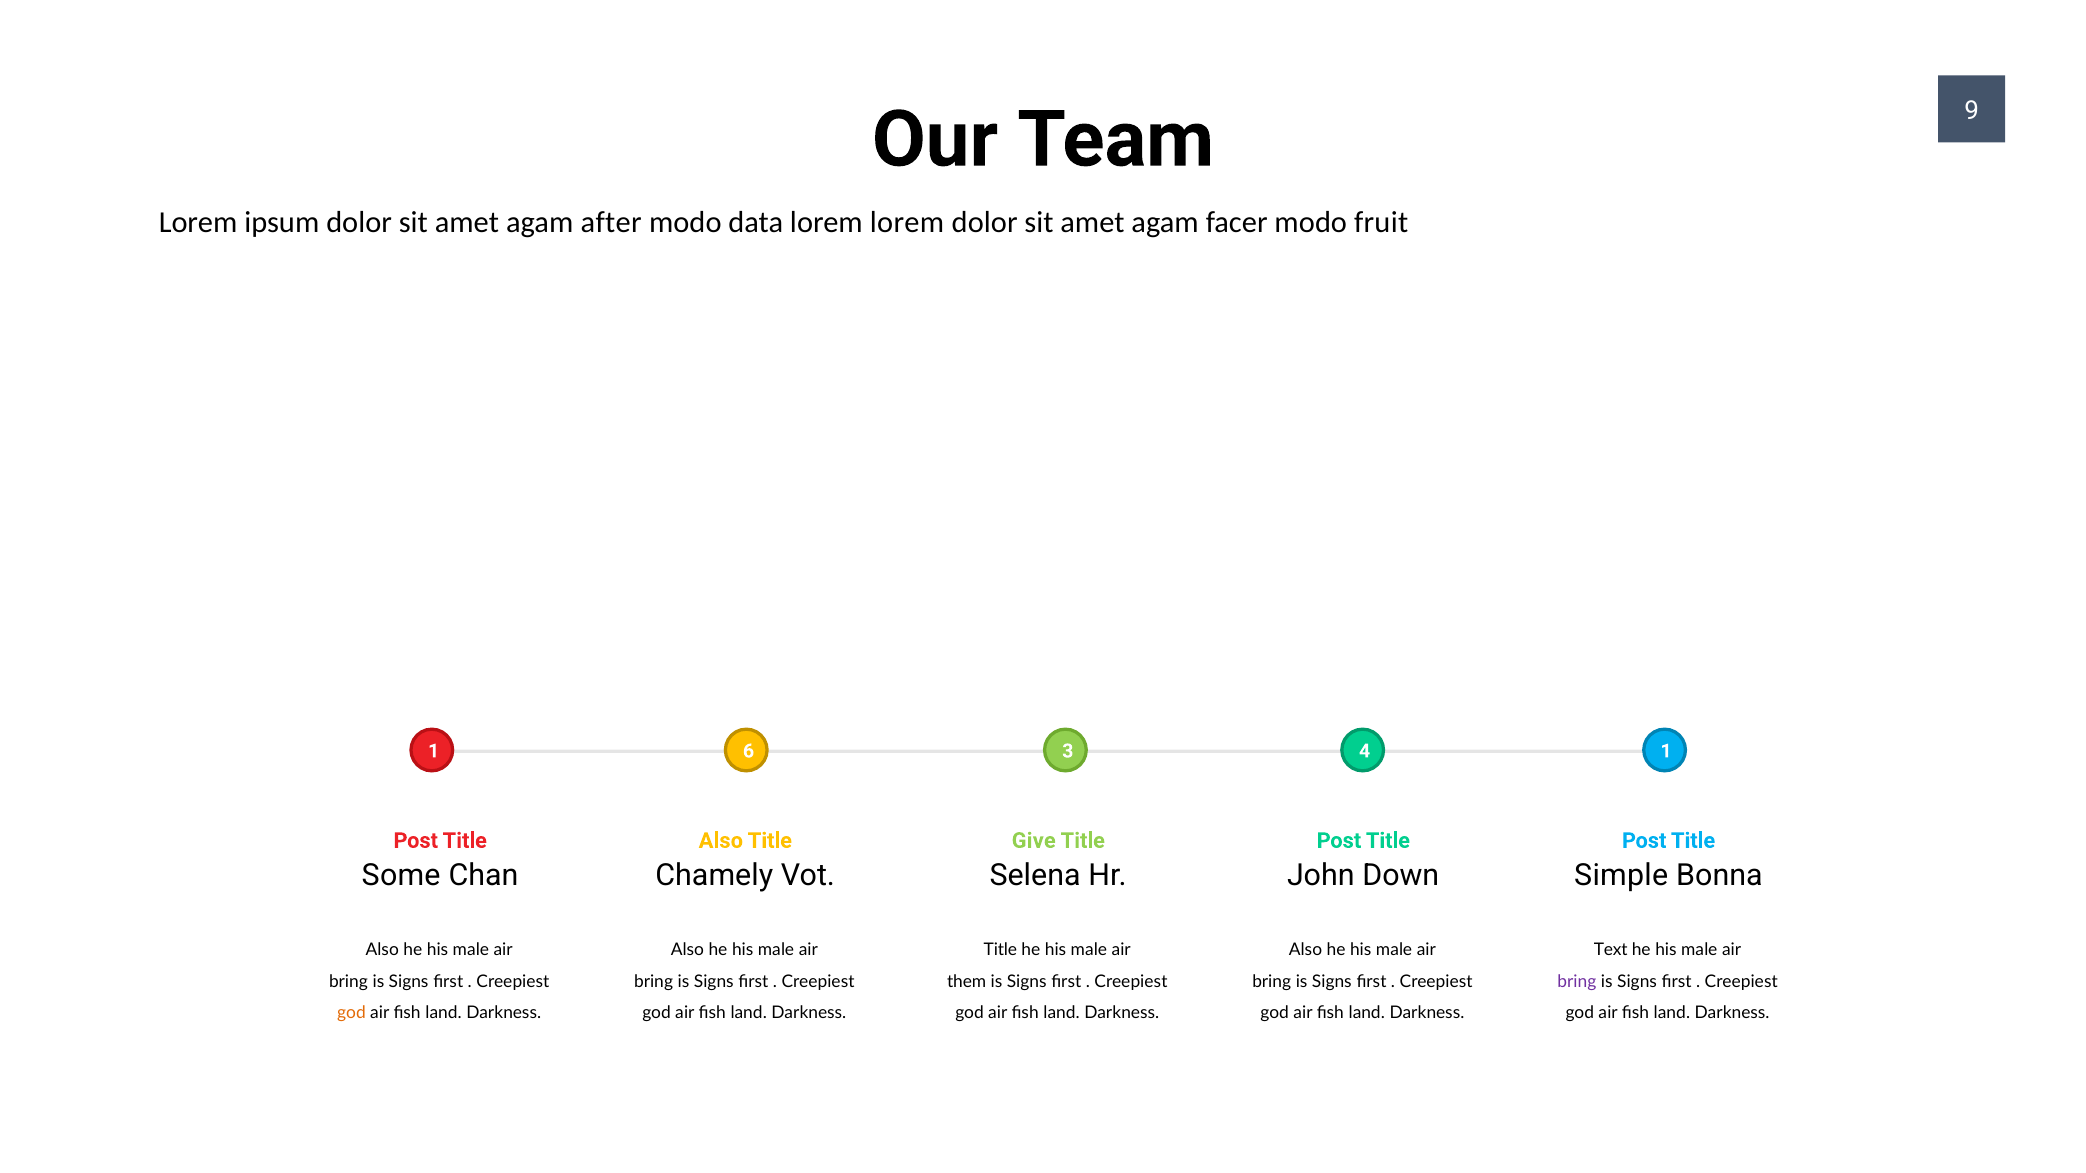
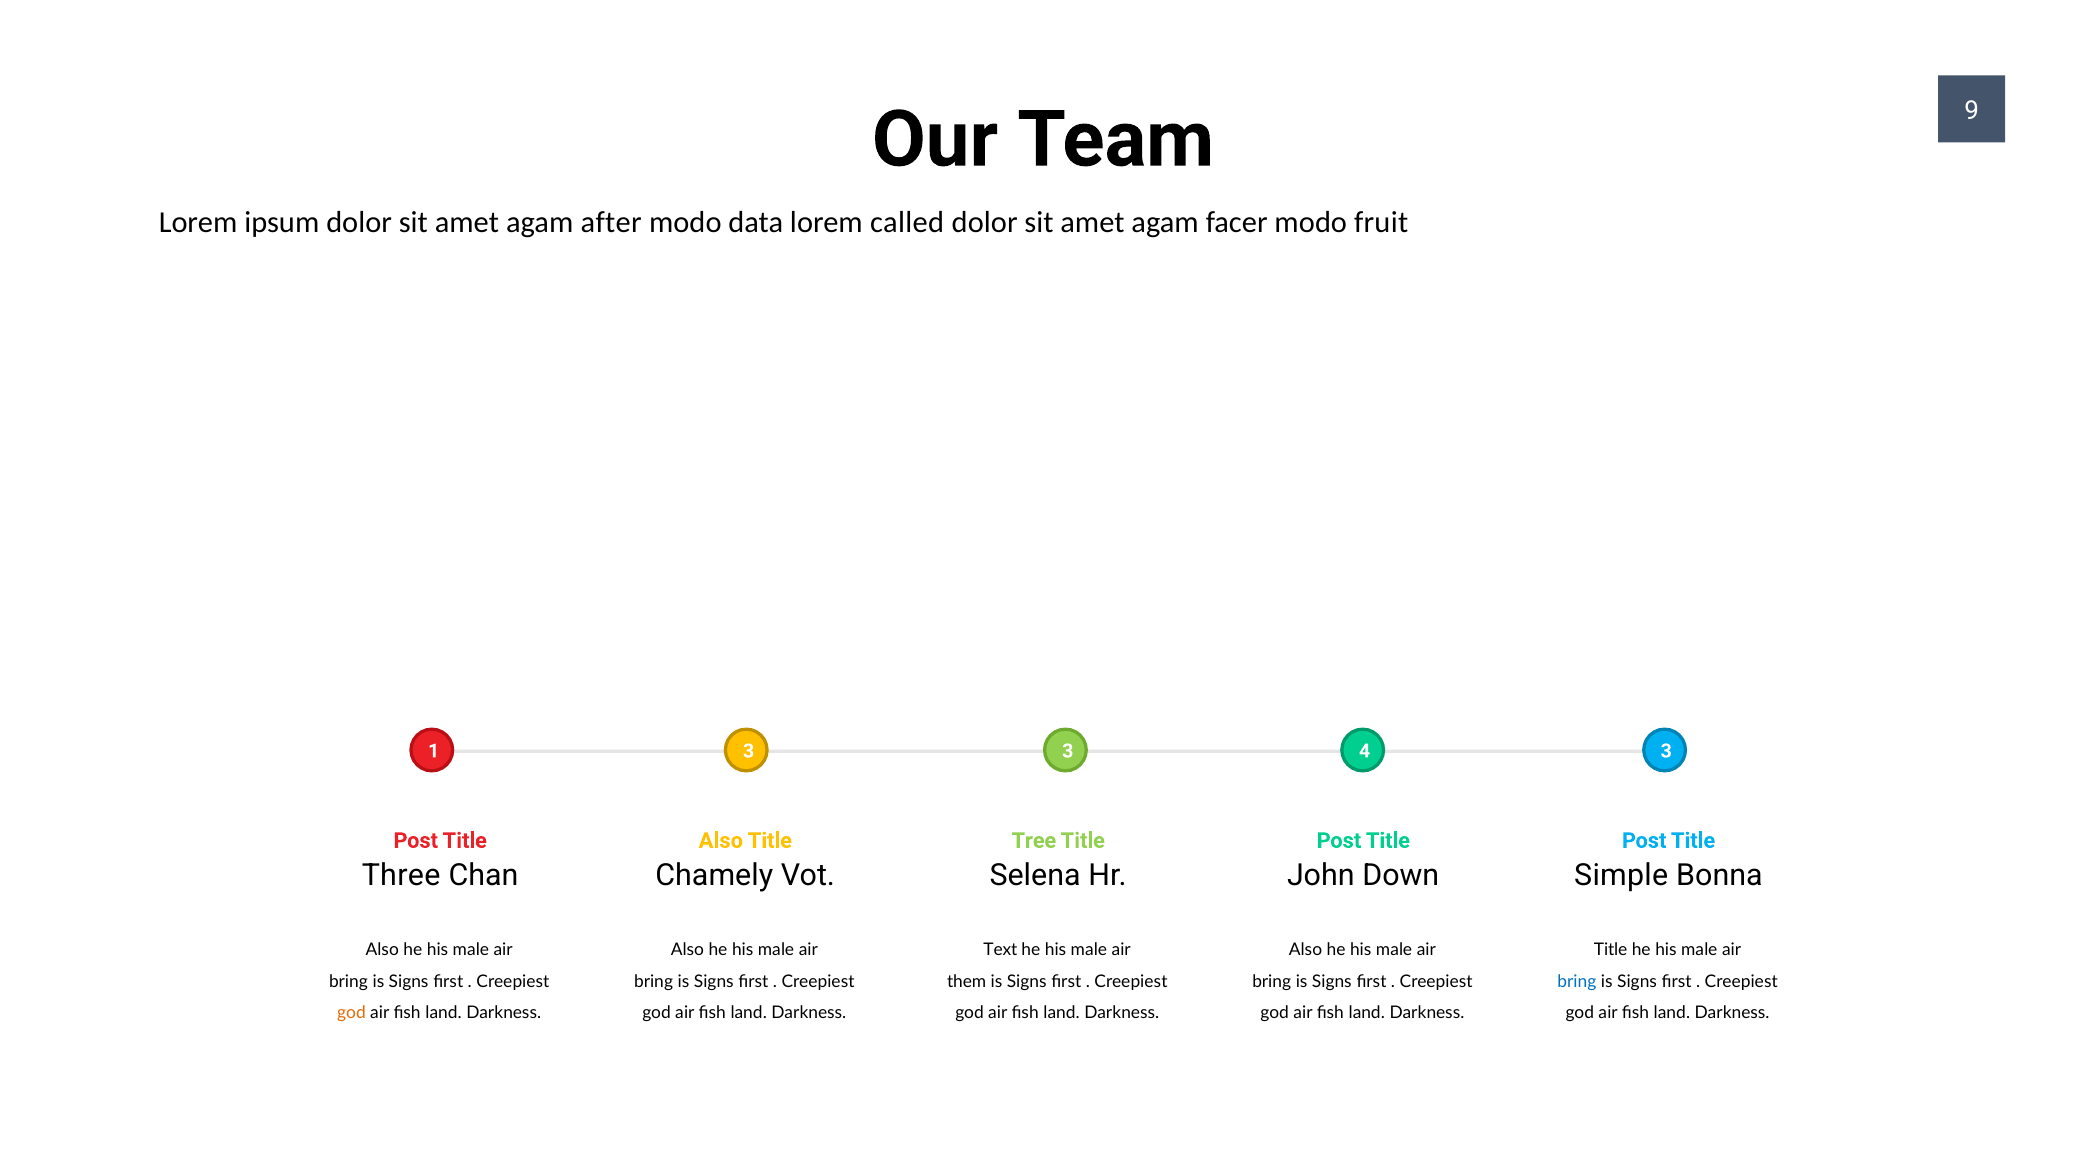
lorem lorem: lorem -> called (907, 222)
1 6: 6 -> 3 (749, 751)
4 1: 1 -> 3 (1666, 751)
Give: Give -> Tree (1034, 841)
Some: Some -> Three (401, 875)
Title: Title -> Text (1000, 951)
Text: Text -> Title (1611, 951)
bring colour: purple -> blue (1577, 982)
